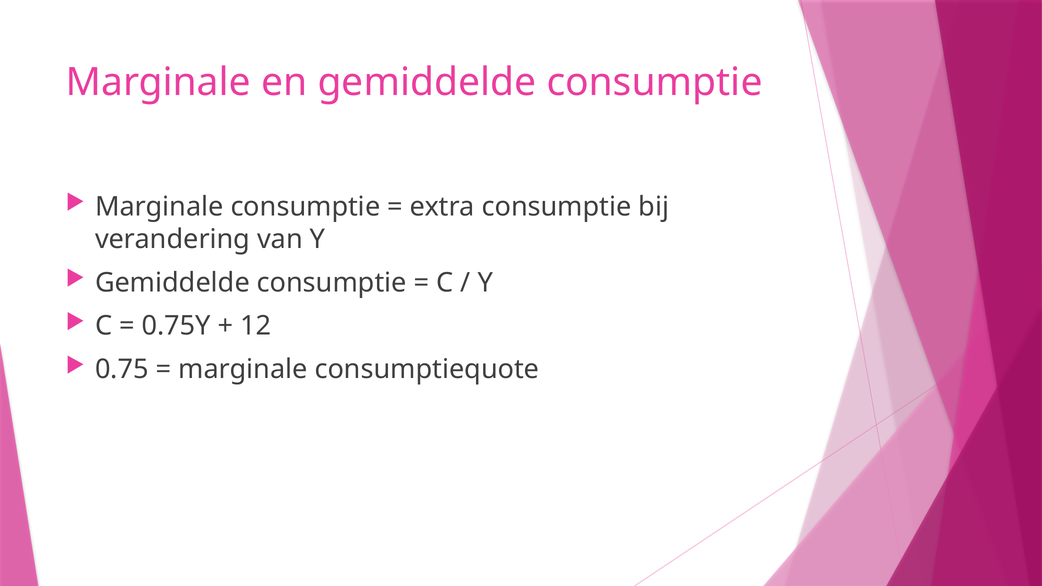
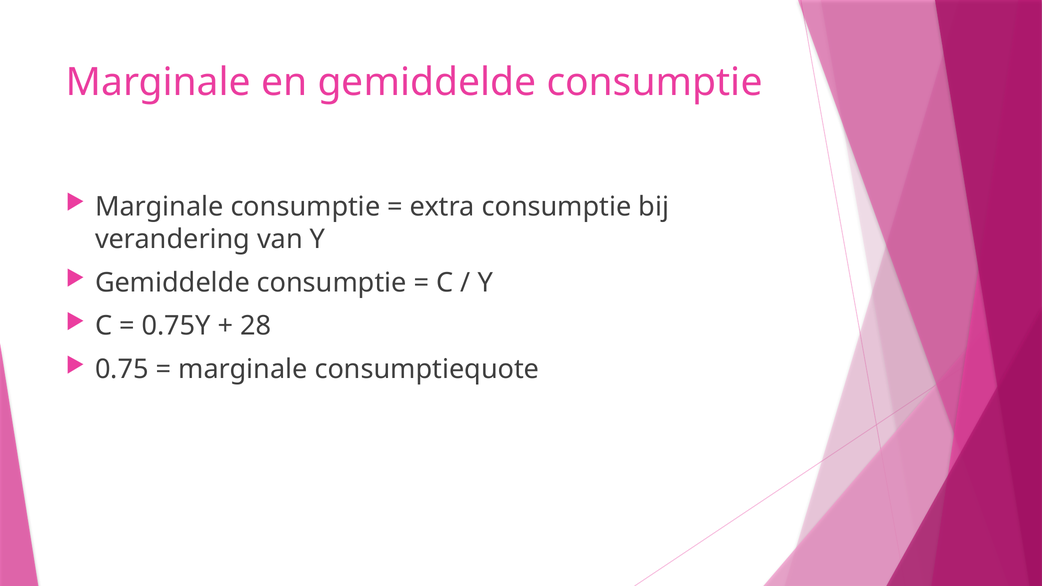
12: 12 -> 28 (256, 326)
